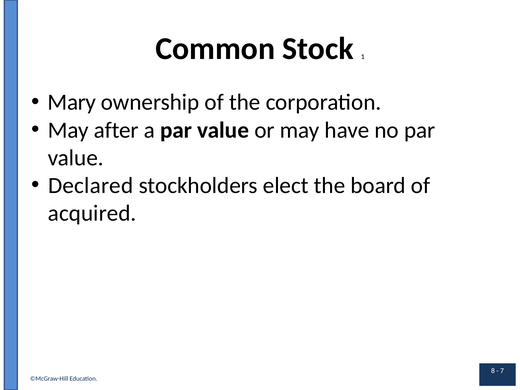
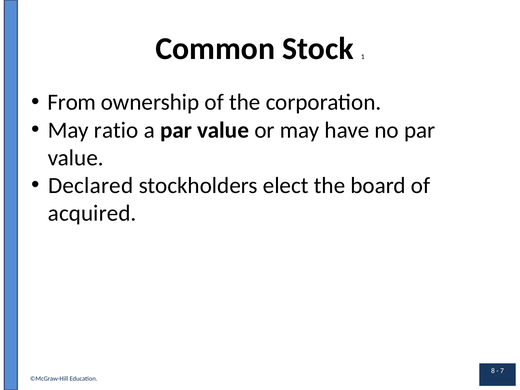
Mary: Mary -> From (72, 102)
after: after -> ratio (116, 130)
